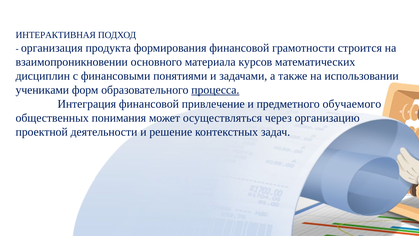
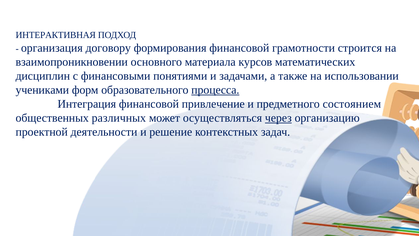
продукта: продукта -> договору (108, 48)
обучаемого: обучаемого -> состоянием (352, 104)
понимания: понимания -> различных (119, 118)
через underline: none -> present (278, 118)
